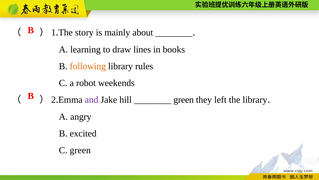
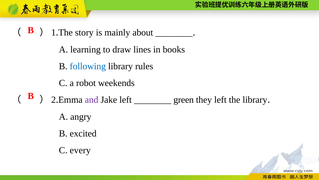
following colour: orange -> blue (88, 66)
Jake hill: hill -> left (126, 100)
C green: green -> every (80, 150)
